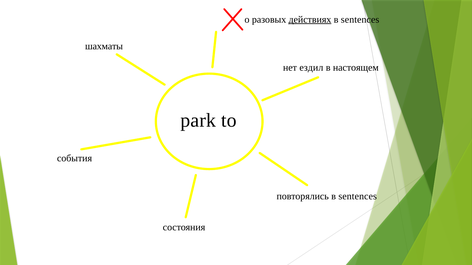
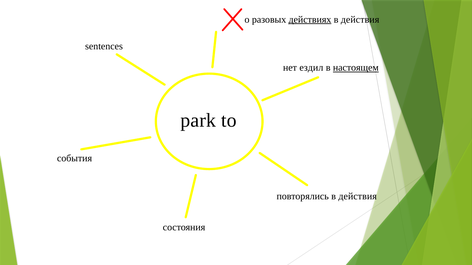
sentences: sentences -> действия (360, 20)
шахматы: шахматы -> sentences (104, 46)
настоящем underline: none -> present (356, 68)
повторялись в sentences: sentences -> действия (358, 197)
